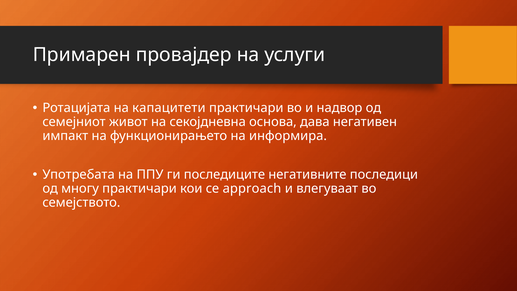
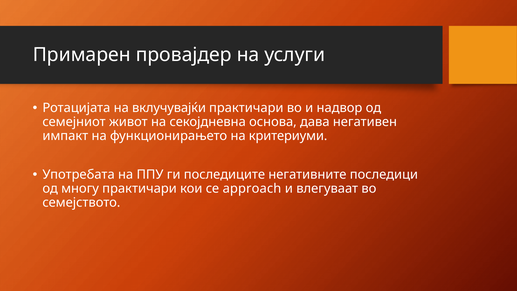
капацитети: капацитети -> вклучувајќи (169, 108)
информира: информира -> критериуми (288, 136)
